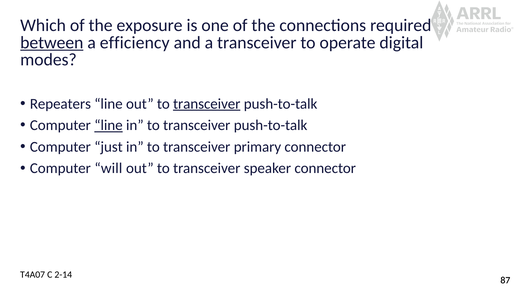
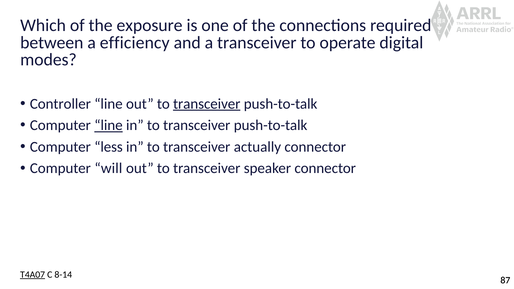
between underline: present -> none (52, 43)
Repeaters: Repeaters -> Controller (60, 104)
just: just -> less (109, 147)
primary: primary -> actually (257, 147)
T4A07 underline: none -> present (33, 275)
2-14: 2-14 -> 8-14 (63, 275)
